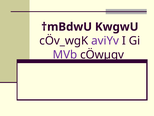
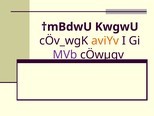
aviYv colour: purple -> orange (105, 41)
